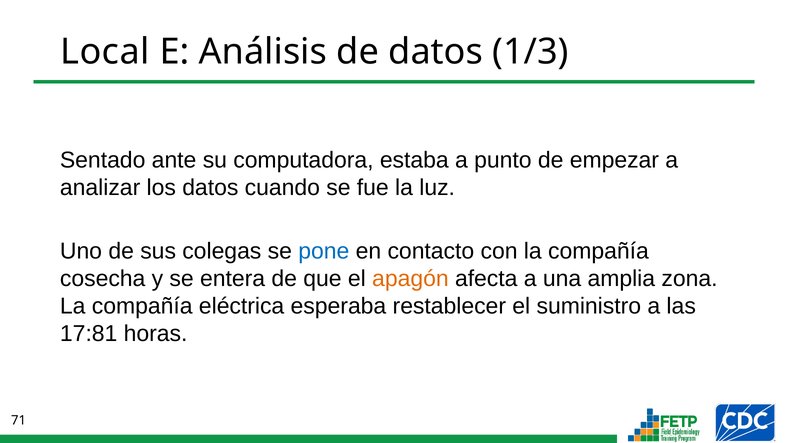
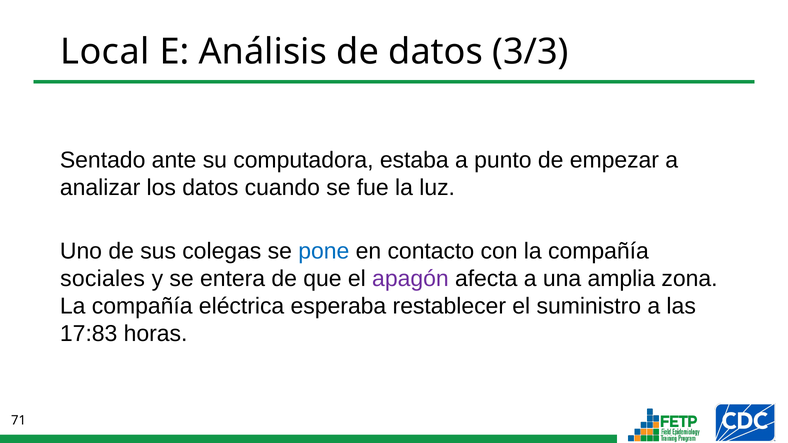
1/3: 1/3 -> 3/3 (530, 52)
cosecha: cosecha -> sociales (103, 279)
apagón colour: orange -> purple (410, 279)
17:81: 17:81 -> 17:83 (89, 334)
